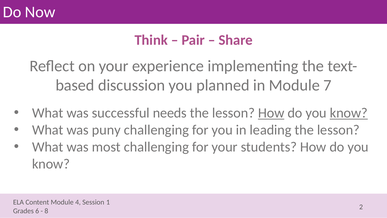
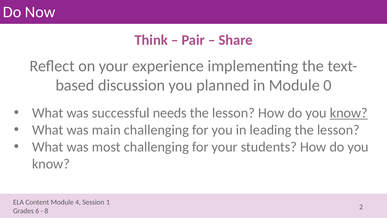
7: 7 -> 0 (328, 85)
How underline: present -> none (271, 113)
puny: puny -> main (106, 130)
